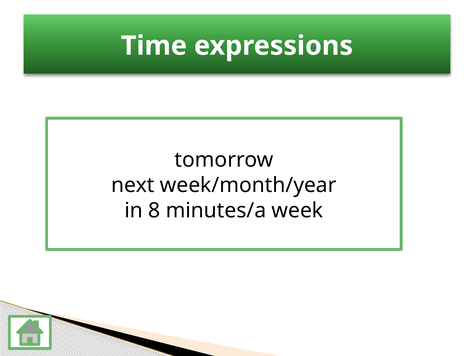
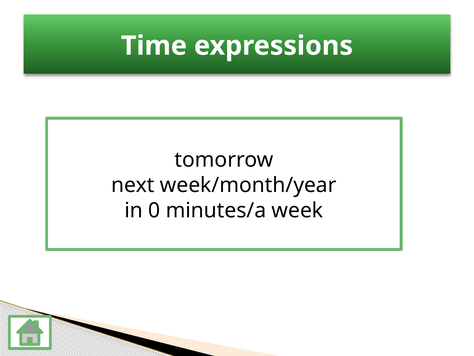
8: 8 -> 0 (154, 210)
